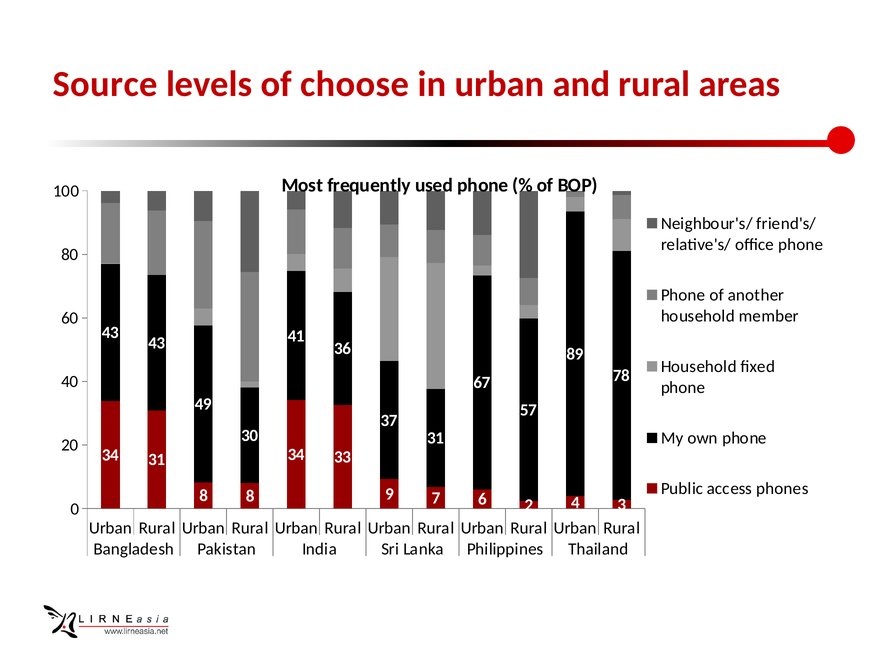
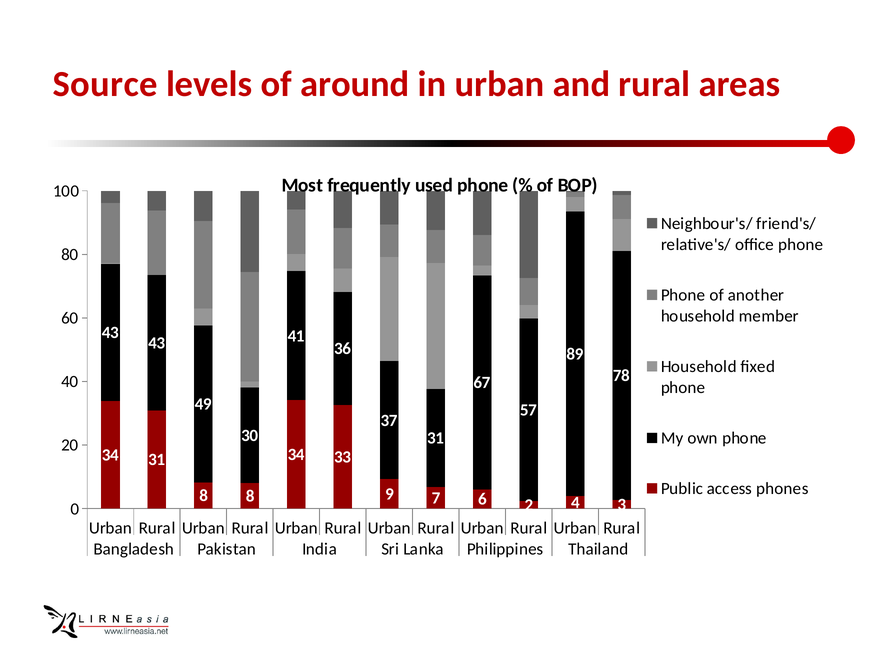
choose: choose -> around (355, 84)
